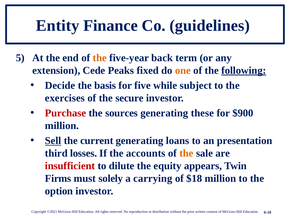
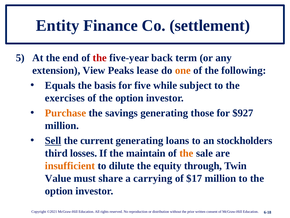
guidelines: guidelines -> settlement (210, 25)
the colour: orange -> red (100, 58)
Cede: Cede -> View (94, 70)
fixed: fixed -> lease (148, 70)
following underline: present -> none (244, 70)
Decide: Decide -> Equals (60, 85)
of the secure: secure -> option (129, 98)
Purchase colour: red -> orange (66, 113)
sources: sources -> savings (122, 113)
these: these -> those (202, 113)
$900: $900 -> $927 (243, 113)
presentation: presentation -> stockholders (245, 140)
accounts: accounts -> maintain (146, 153)
insufficient colour: red -> orange (70, 165)
appears: appears -> through (203, 165)
Firms: Firms -> Value (58, 178)
solely: solely -> share (111, 178)
$18: $18 -> $17 (194, 178)
